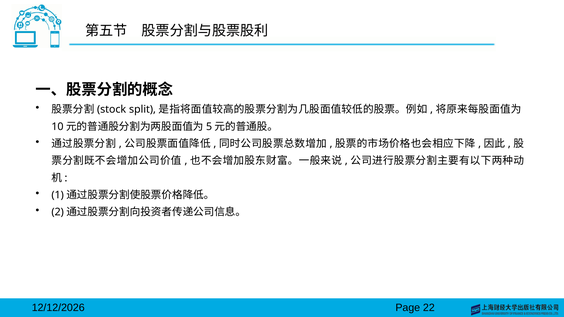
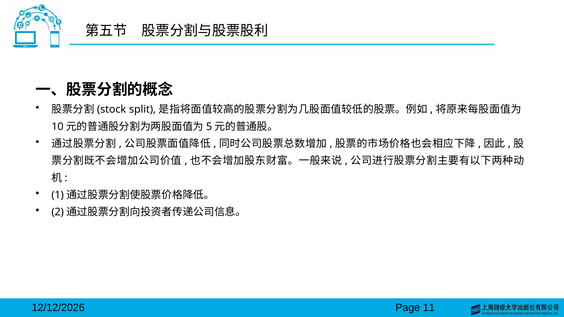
22: 22 -> 11 (429, 308)
